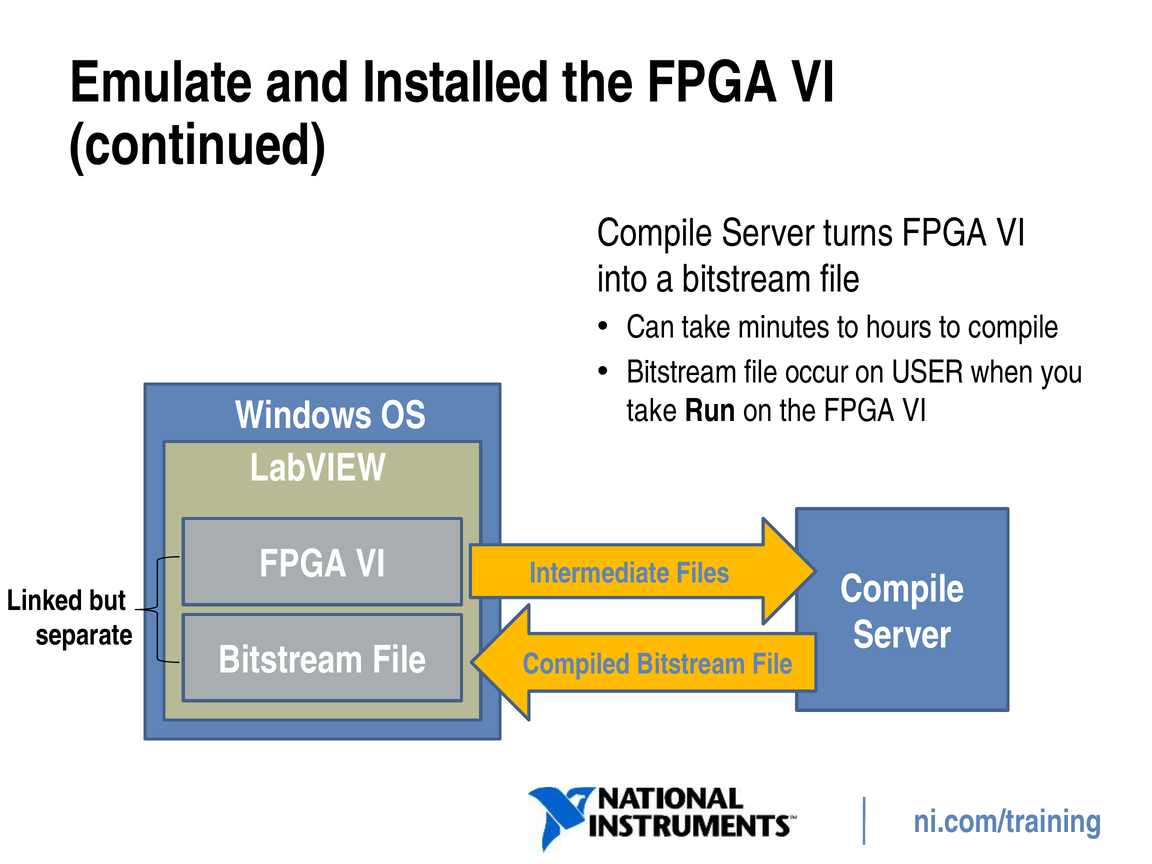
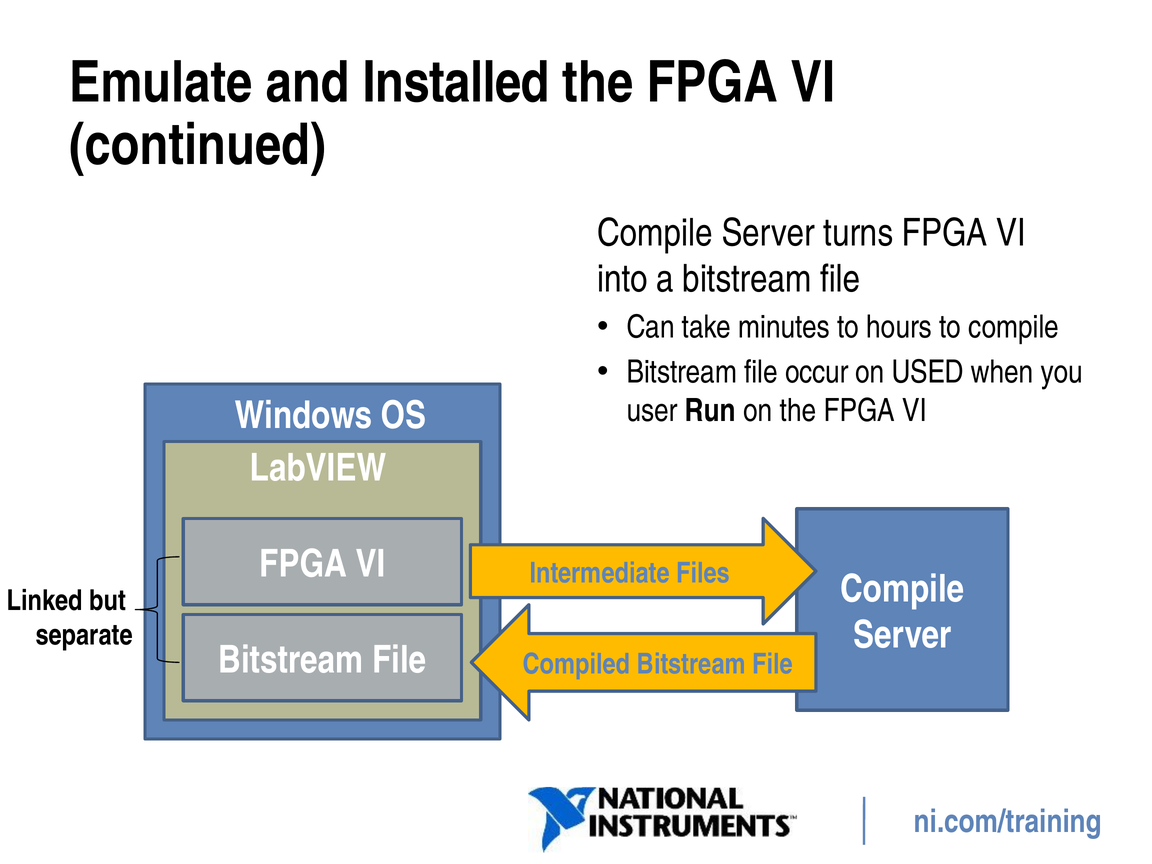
USER: USER -> USED (928, 372)
take: take -> user (652, 411)
